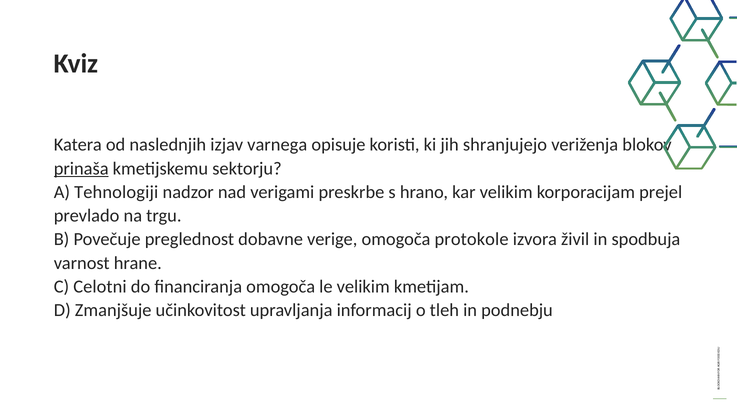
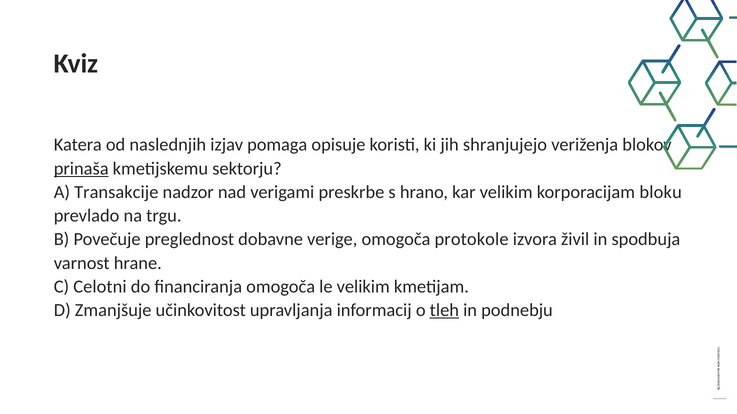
varnega: varnega -> pomaga (277, 145)
Tehnologiji: Tehnologiji -> Transakcije (116, 192)
prejel: prejel -> bloku (661, 192)
tleh underline: none -> present (444, 311)
